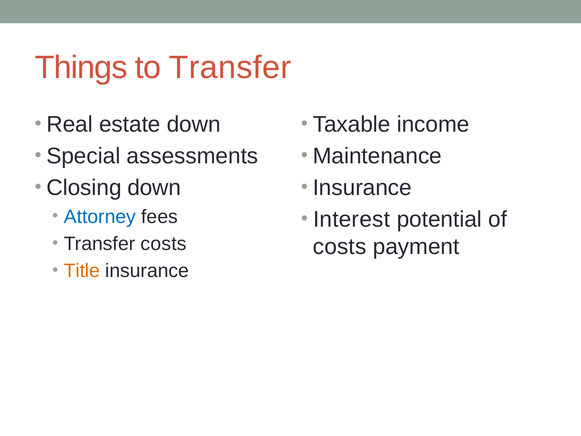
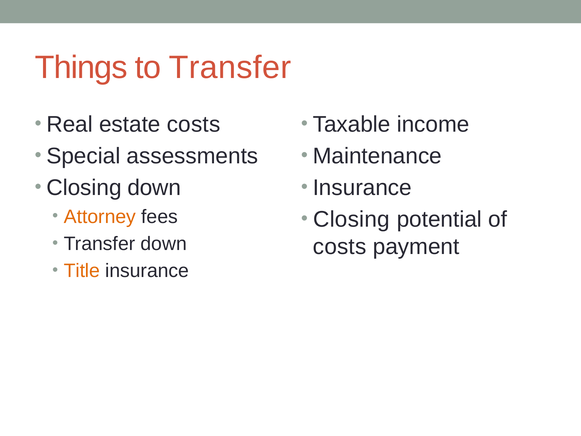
estate down: down -> costs (194, 124)
Attorney colour: blue -> orange (100, 217)
Interest: Interest -> Closing (352, 219)
Transfer costs: costs -> down (164, 244)
